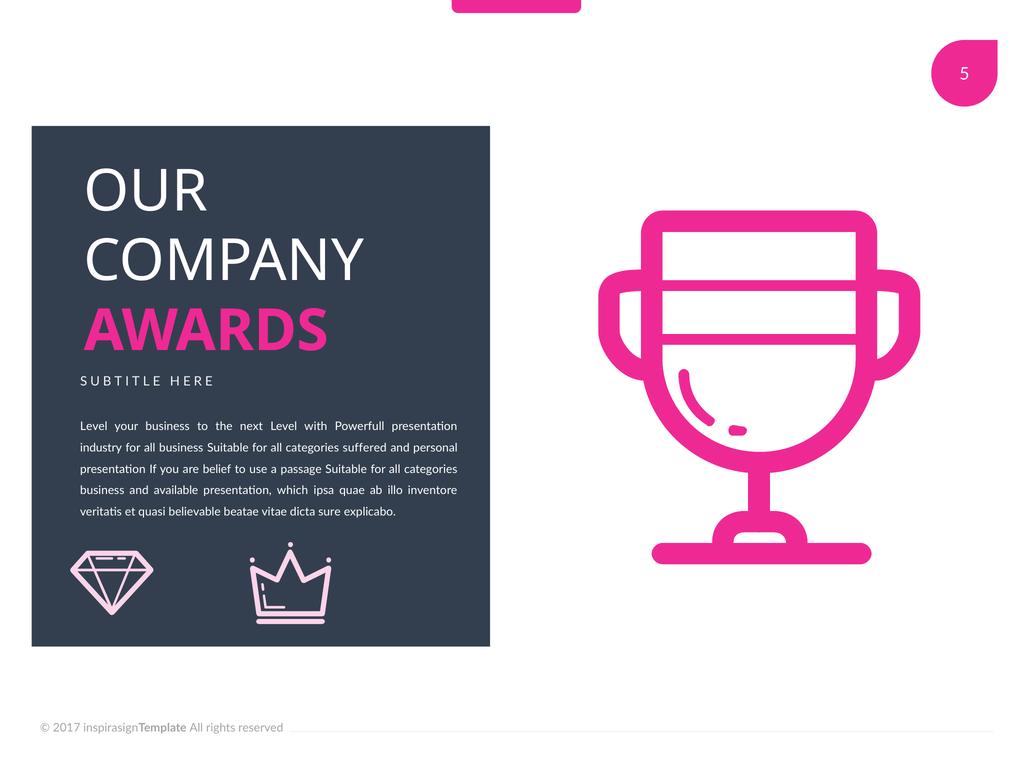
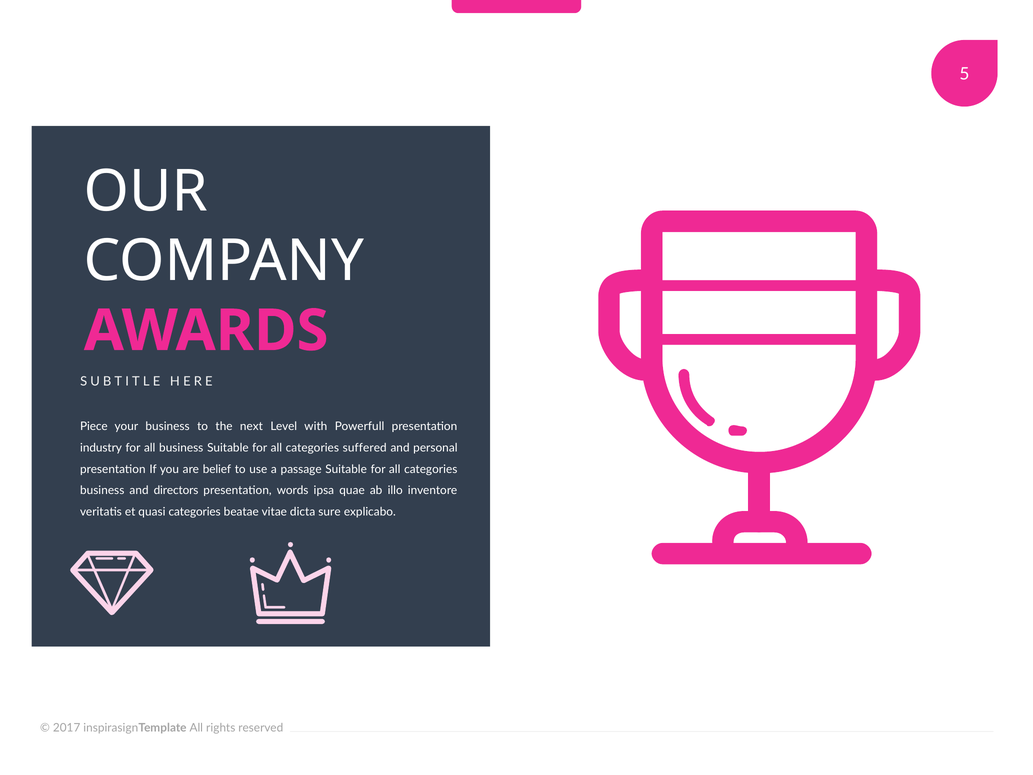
Level: Level -> Piece (94, 426)
available: available -> directors (176, 490)
which: which -> words (293, 490)
quasi believable: believable -> categories (195, 512)
